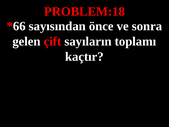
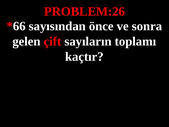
PROBLEM:18: PROBLEM:18 -> PROBLEM:26 (84, 11)
